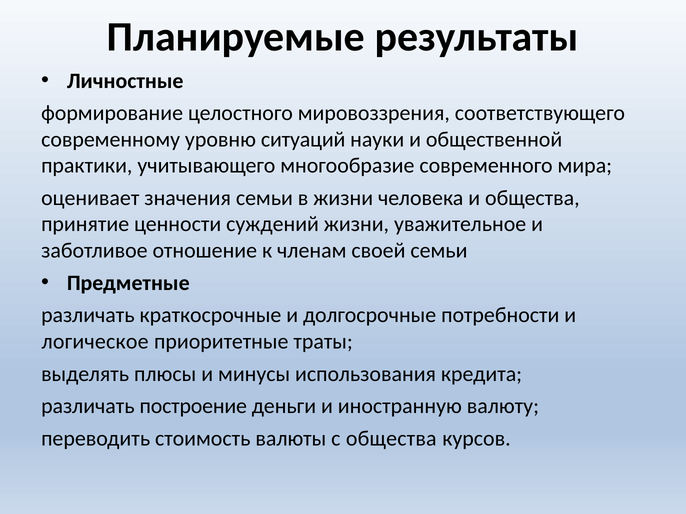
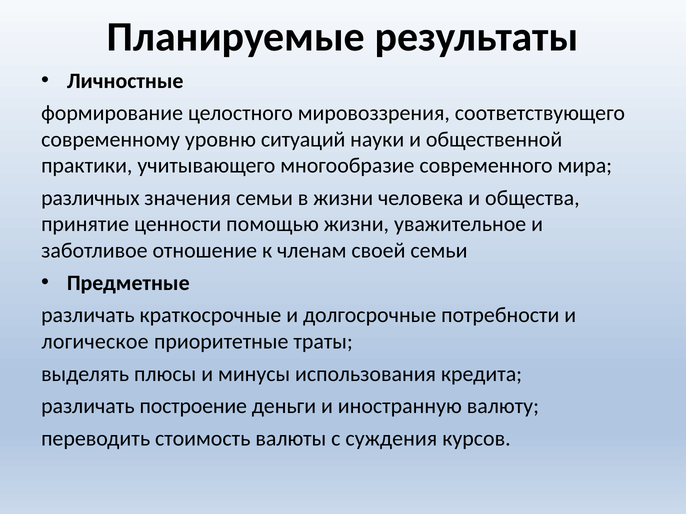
оценивает: оценивает -> различных (90, 198)
суждений: суждений -> помощью (272, 224)
с общества: общества -> суждения (391, 439)
